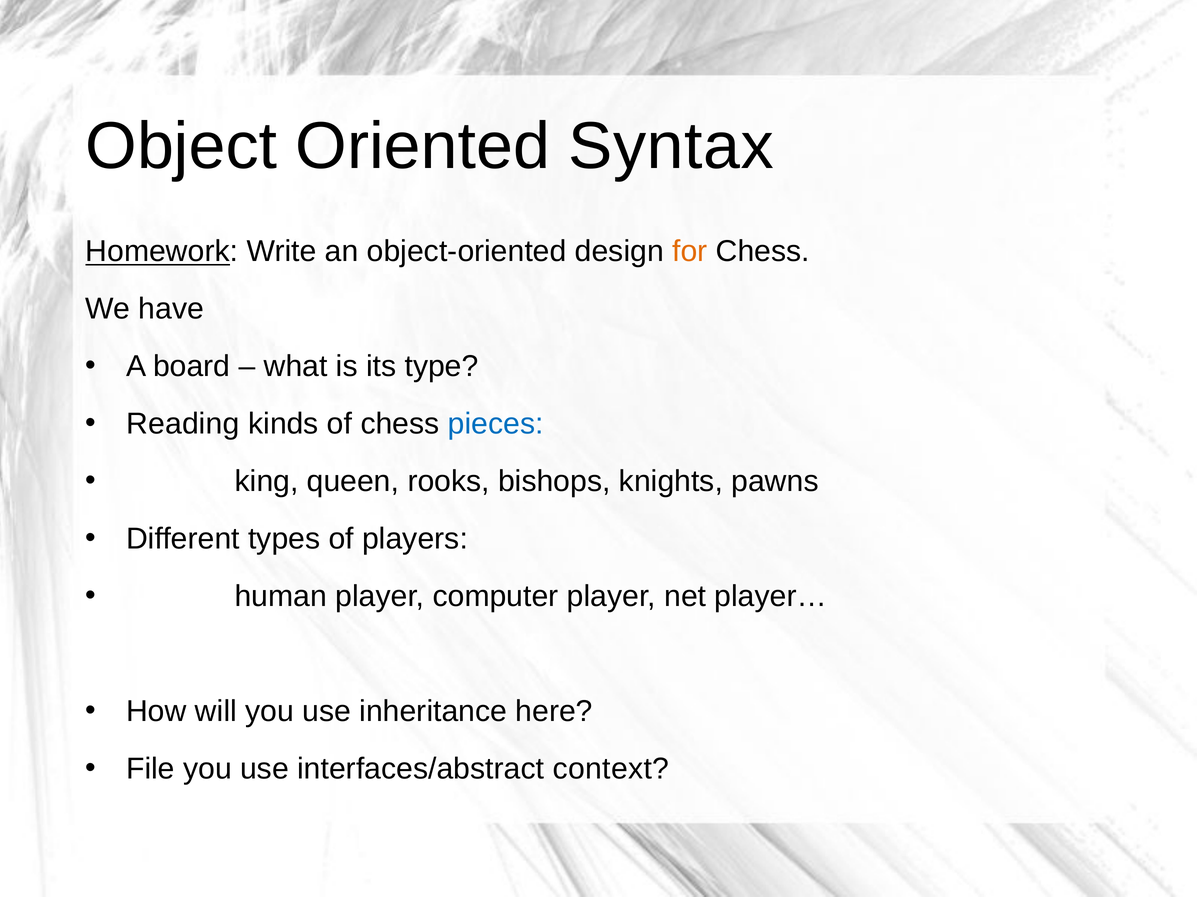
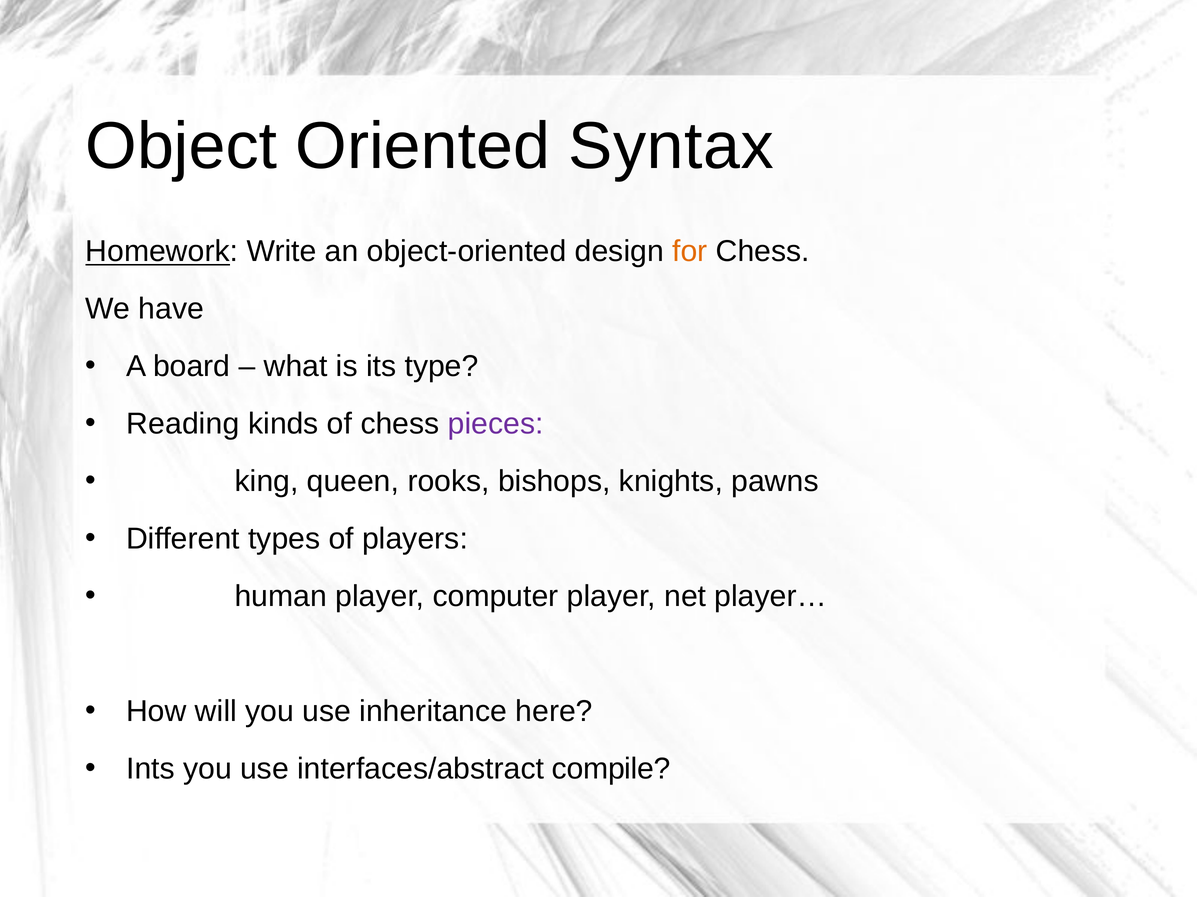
pieces colour: blue -> purple (496, 424)
File: File -> Ints (151, 769)
context: context -> compile (611, 769)
